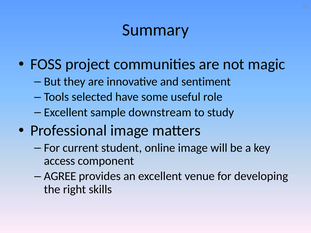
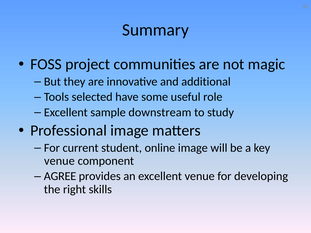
sentiment: sentiment -> additional (206, 82)
access: access -> venue (59, 161)
